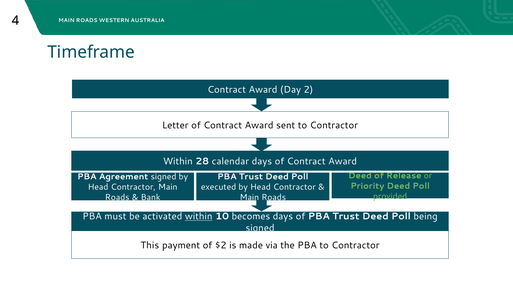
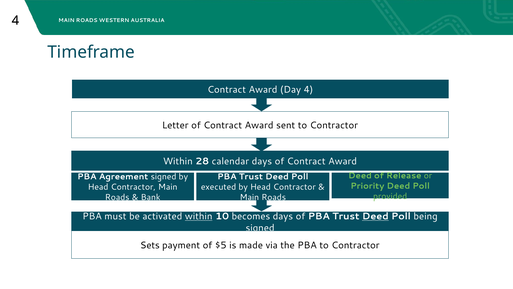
Day 2: 2 -> 4 (308, 89)
Deed underline: none -> present (375, 216)
This: This -> Sets (150, 245)
$2: $2 -> $5 (221, 245)
